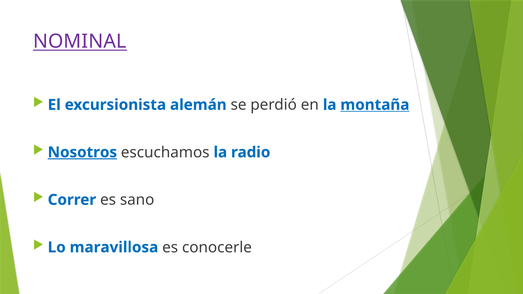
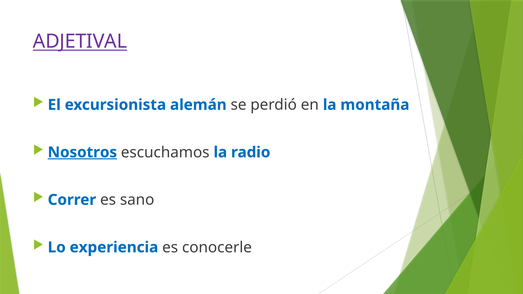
NOMINAL: NOMINAL -> ADJETIVAL (80, 41)
montaña underline: present -> none (375, 105)
maravillosa: maravillosa -> experiencia (114, 247)
